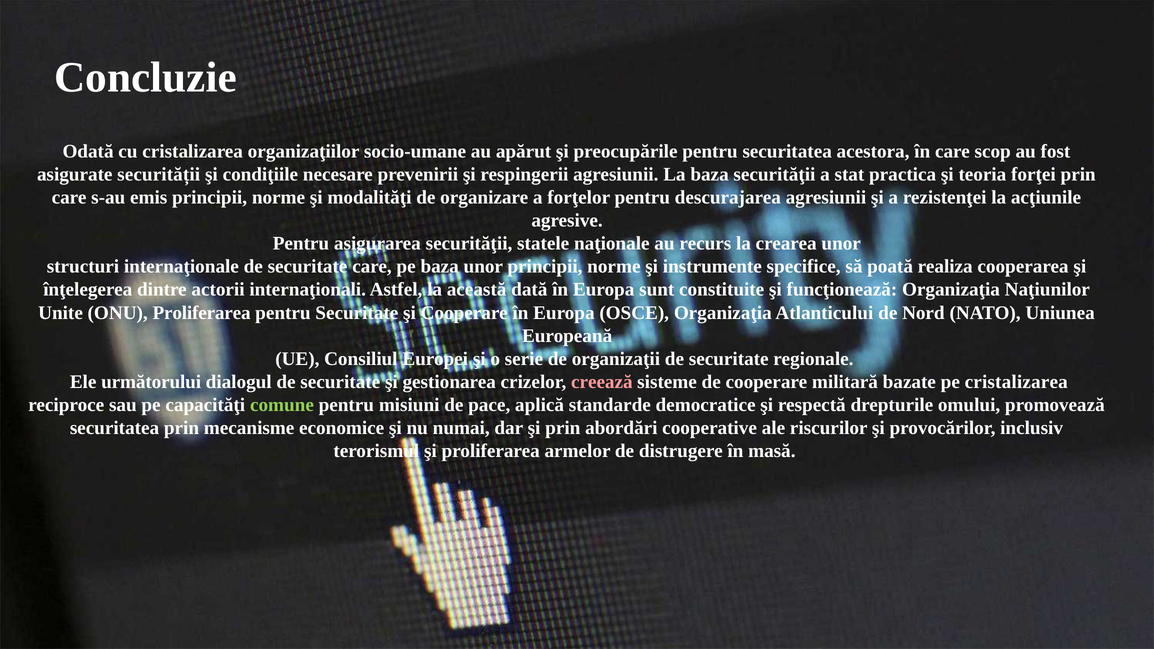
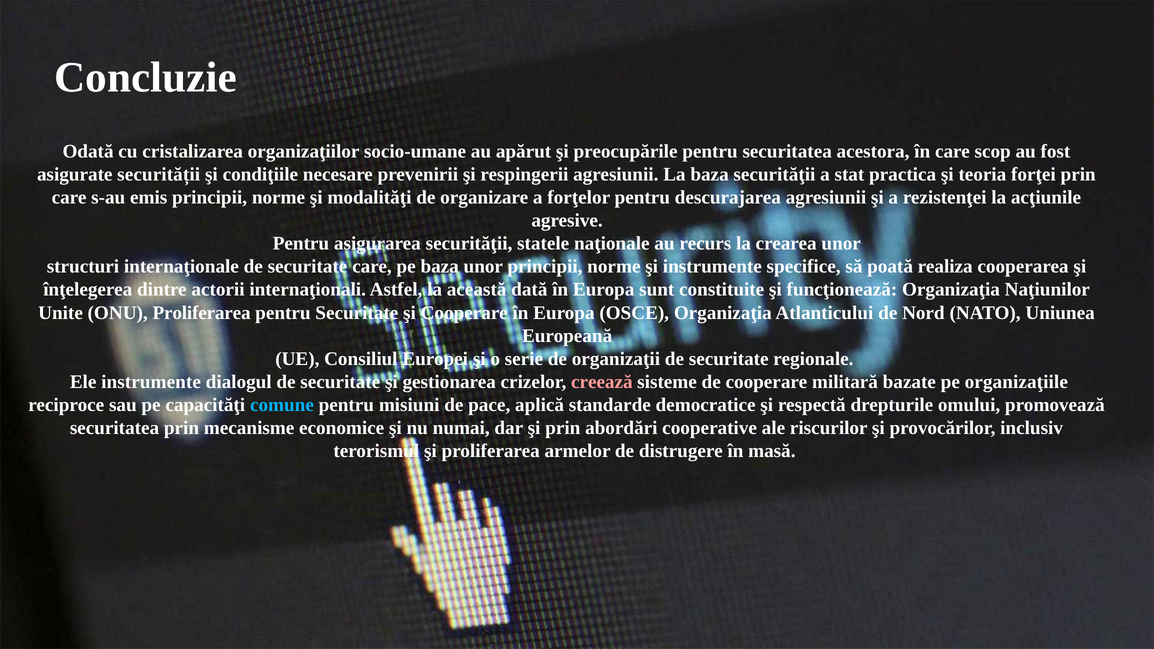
Ele următorului: următorului -> instrumente (151, 382)
pe cristalizarea: cristalizarea -> organizaţiile (1016, 382)
comune colour: light green -> light blue (282, 405)
